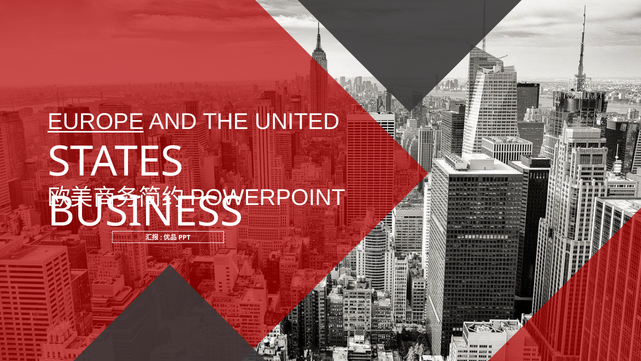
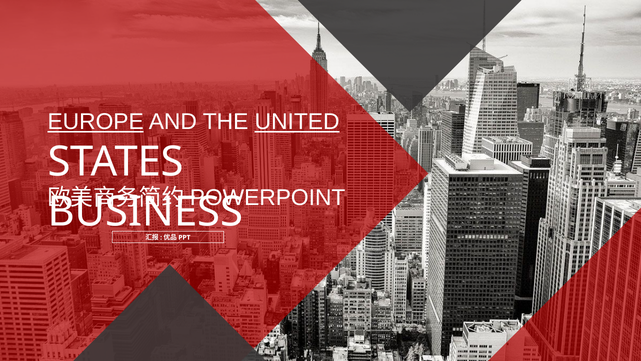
UNITED underline: none -> present (297, 122)
